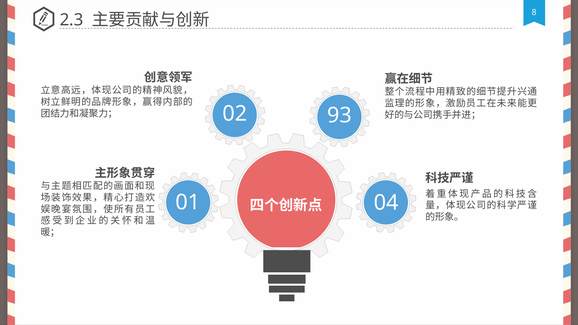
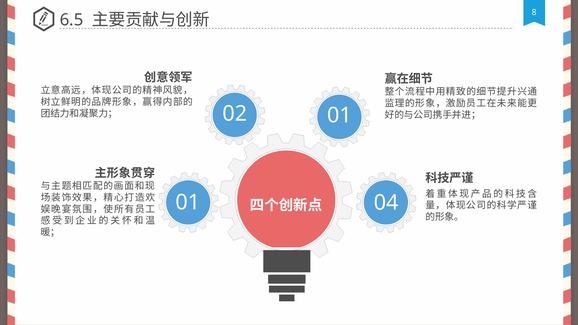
2.3: 2.3 -> 6.5 (72, 20)
02 93: 93 -> 01 (339, 115)
